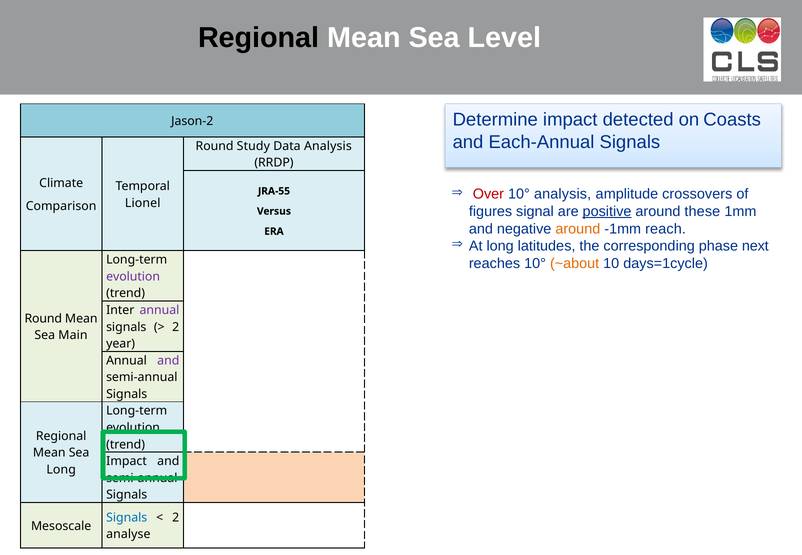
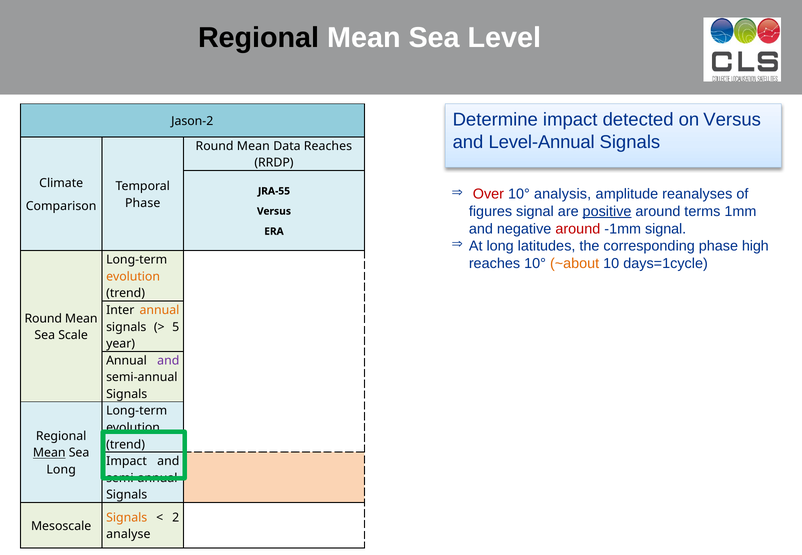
on Coasts: Coasts -> Versus (732, 120)
Each-Annual: Each-Annual -> Level-Annual (542, 142)
Study: Study -> Mean (253, 146)
Data Analysis: Analysis -> Reaches (328, 146)
crossovers: crossovers -> reanalyses (697, 194)
Lionel: Lionel -> Phase (143, 203)
these: these -> terms (702, 212)
around colour: orange -> red (578, 229)
-1mm reach: reach -> signal (666, 229)
next: next -> high (755, 246)
evolution colour: purple -> orange (133, 277)
annual colour: purple -> orange (159, 310)
2: 2 -> 5 (176, 327)
Main: Main -> Scale (73, 335)
Mean underline: none -> present (49, 453)
Signals colour: blue -> orange (127, 518)
